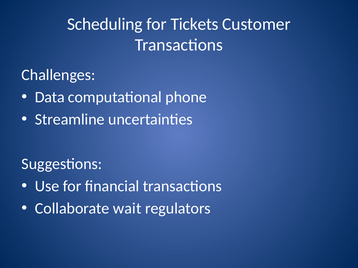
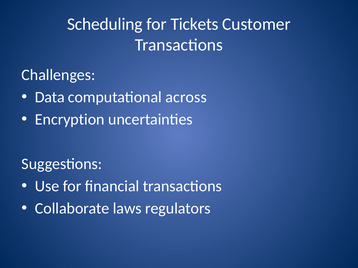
phone: phone -> across (186, 97)
Streamline: Streamline -> Encryption (70, 120)
wait: wait -> laws (127, 209)
